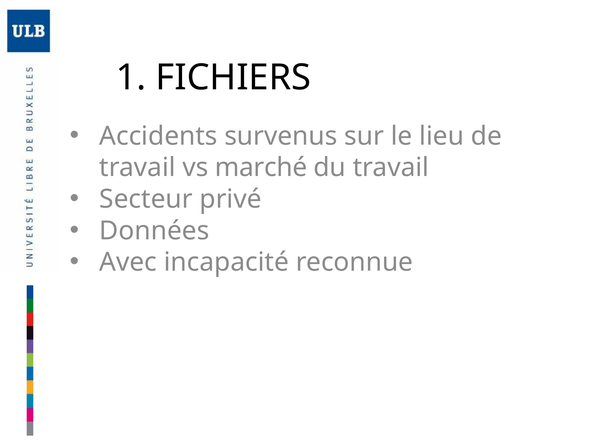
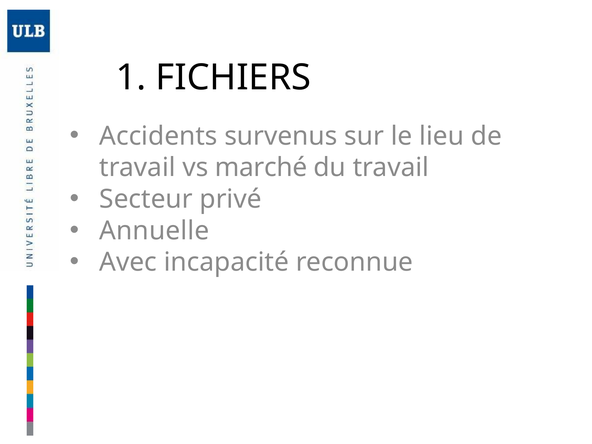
Données: Données -> Annuelle (154, 231)
